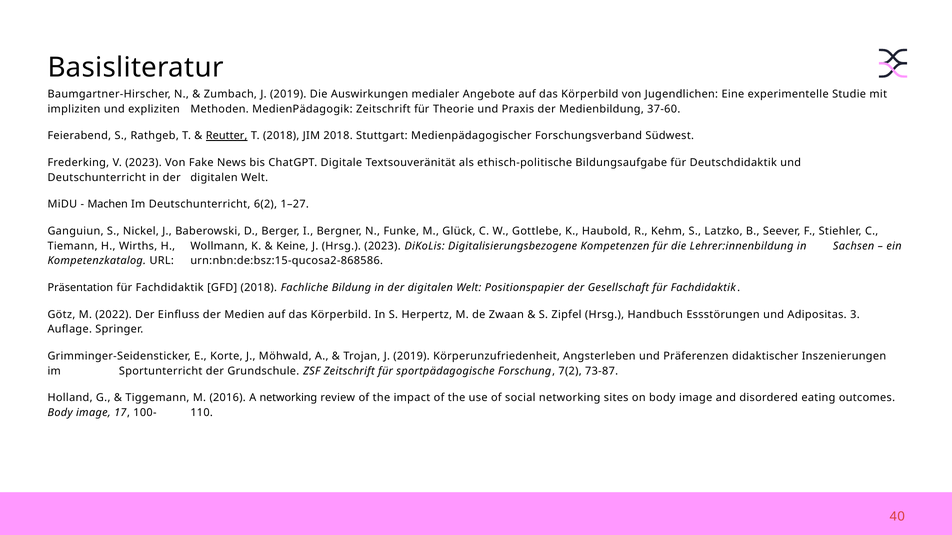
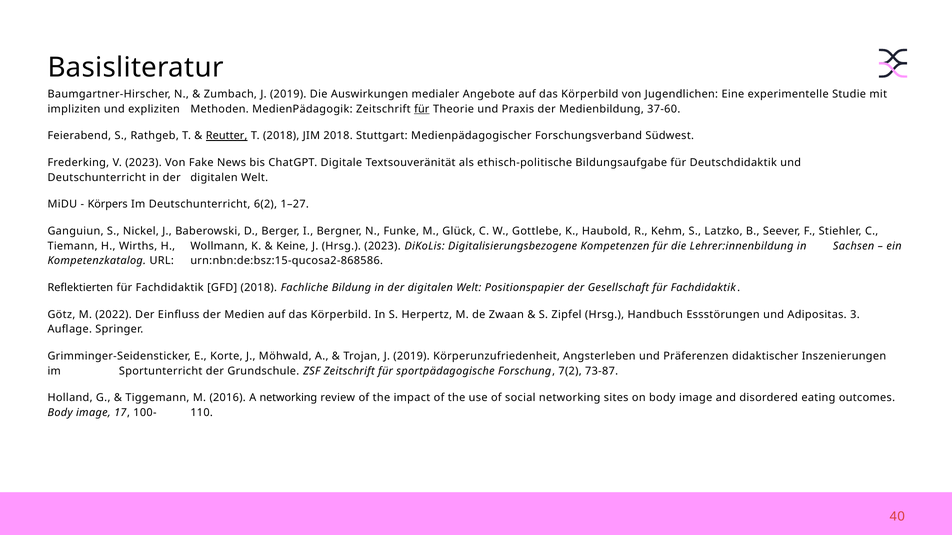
für underline: none -> present (422, 109)
Machen: Machen -> Körpers (108, 204)
Präsentation: Präsentation -> Reflektierten (80, 288)
